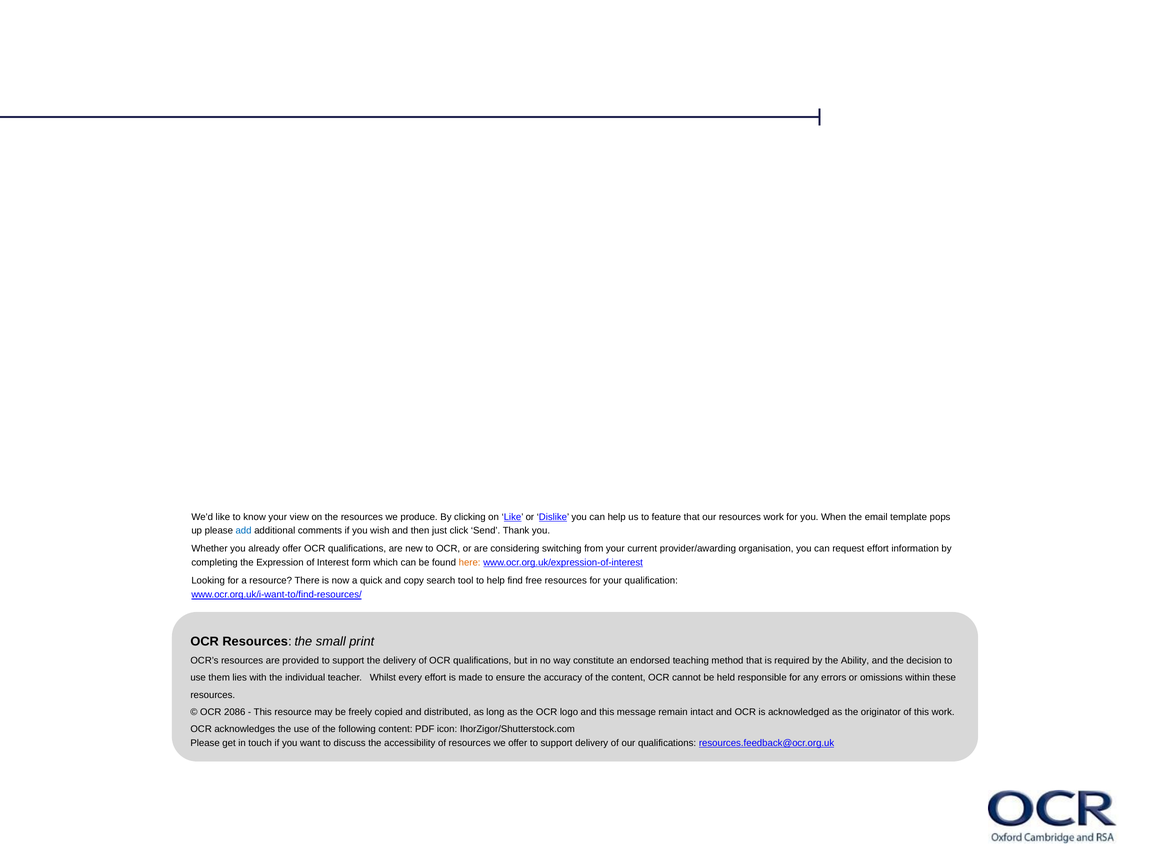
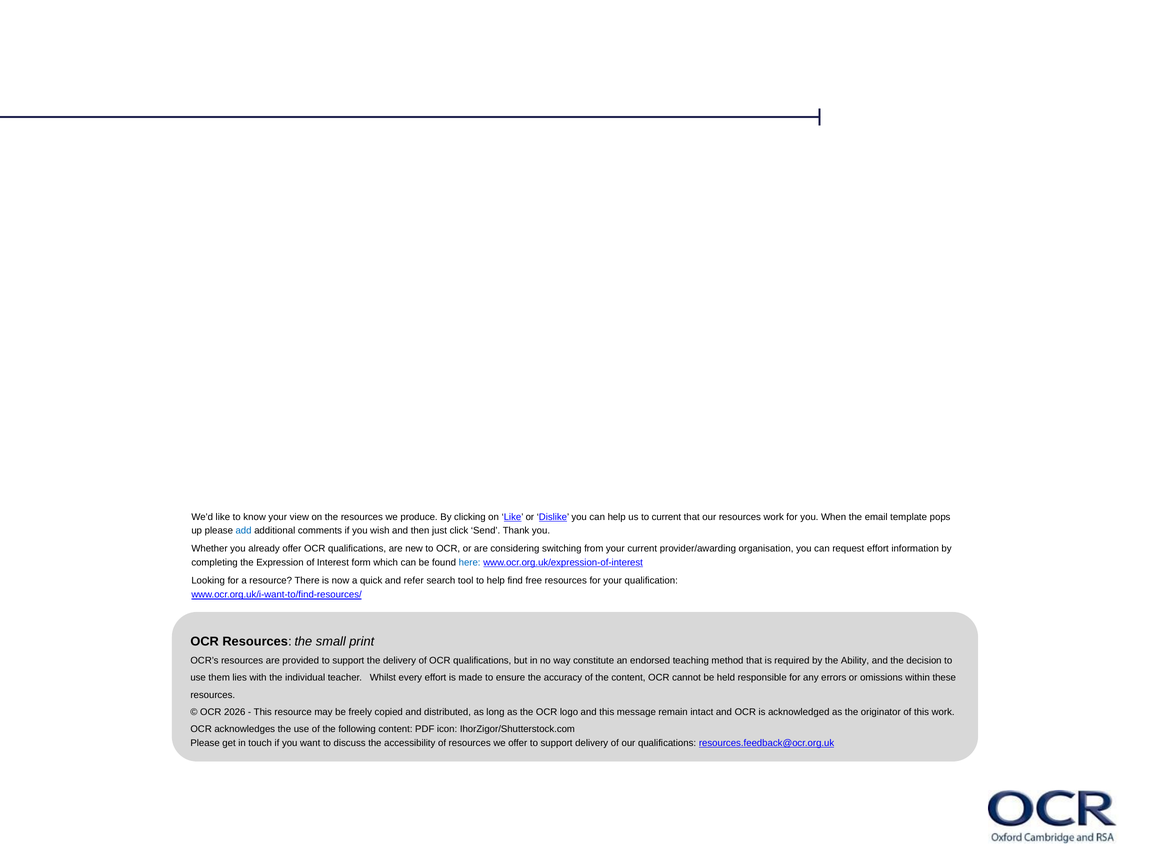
to feature: feature -> current (666, 518)
here colour: orange -> blue (470, 563)
copy: copy -> refer (414, 581)
2086: 2086 -> 2026 (235, 713)
